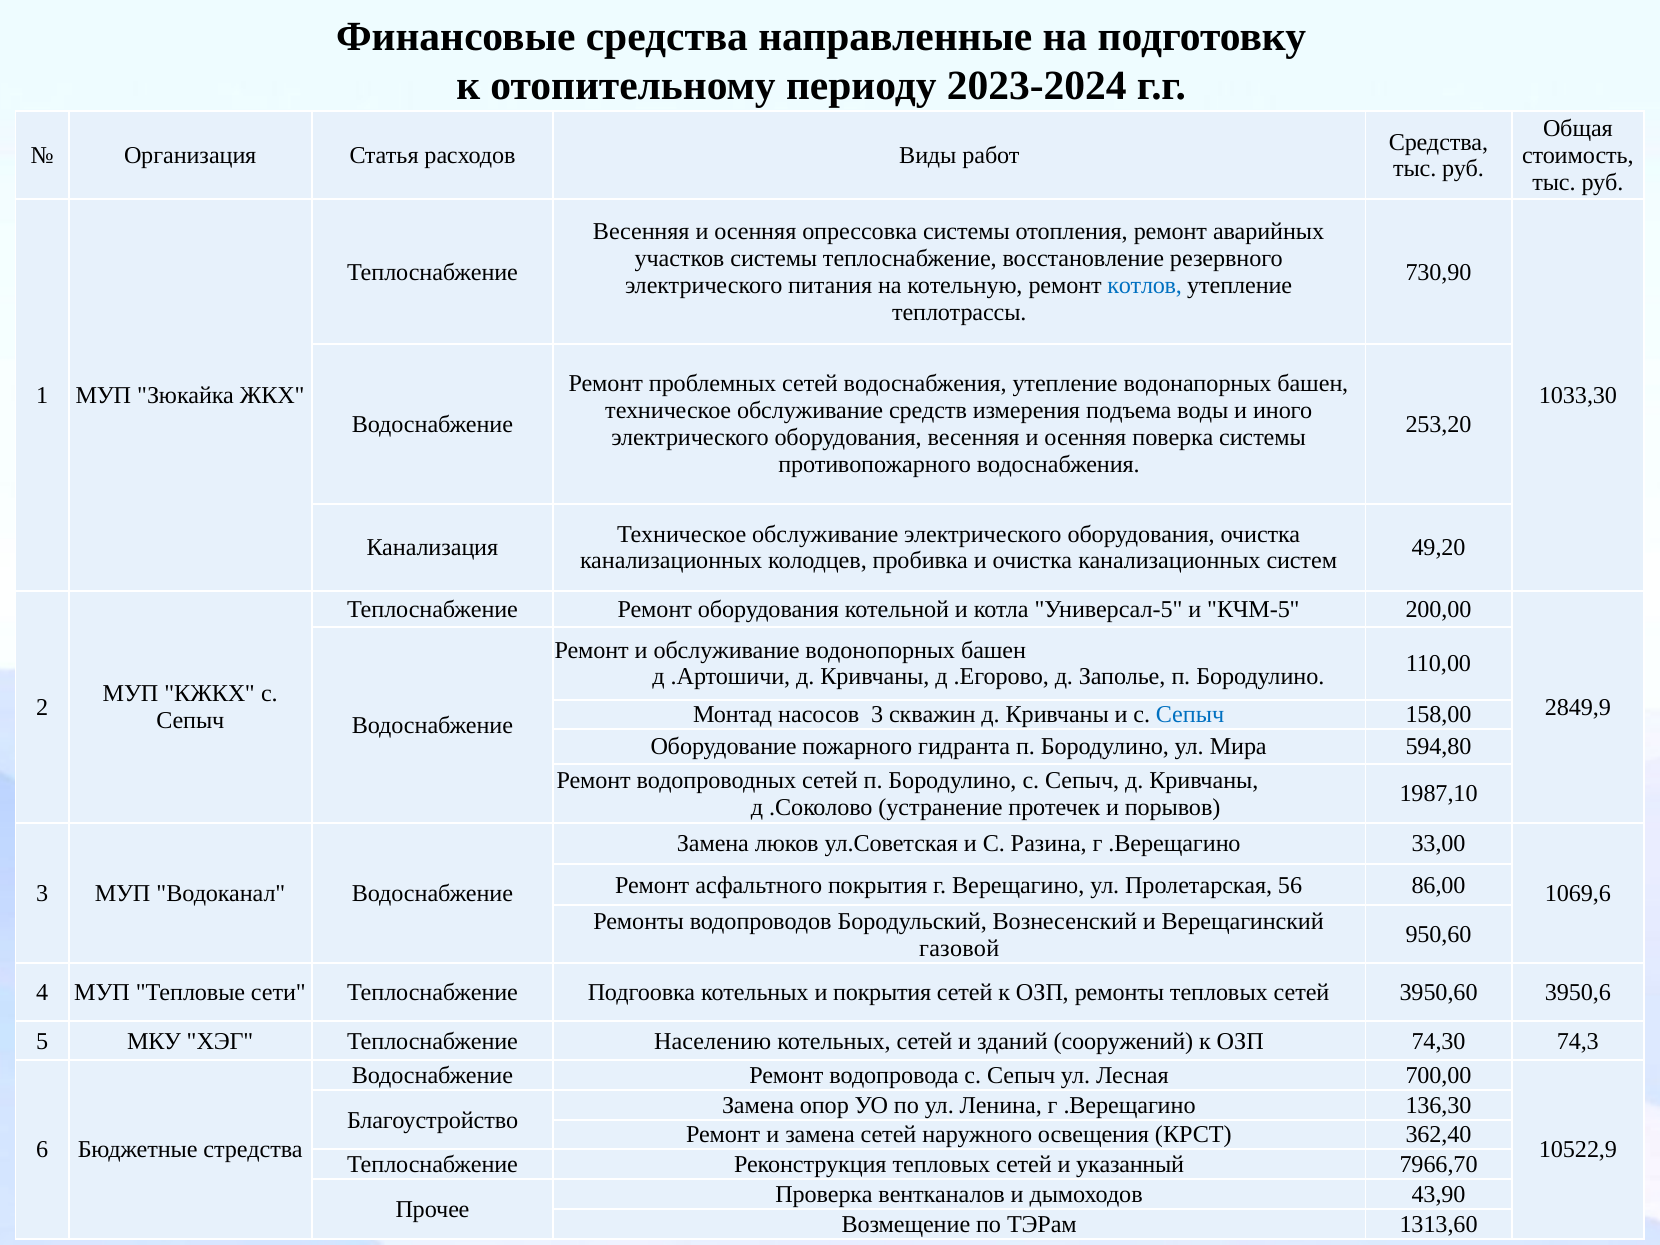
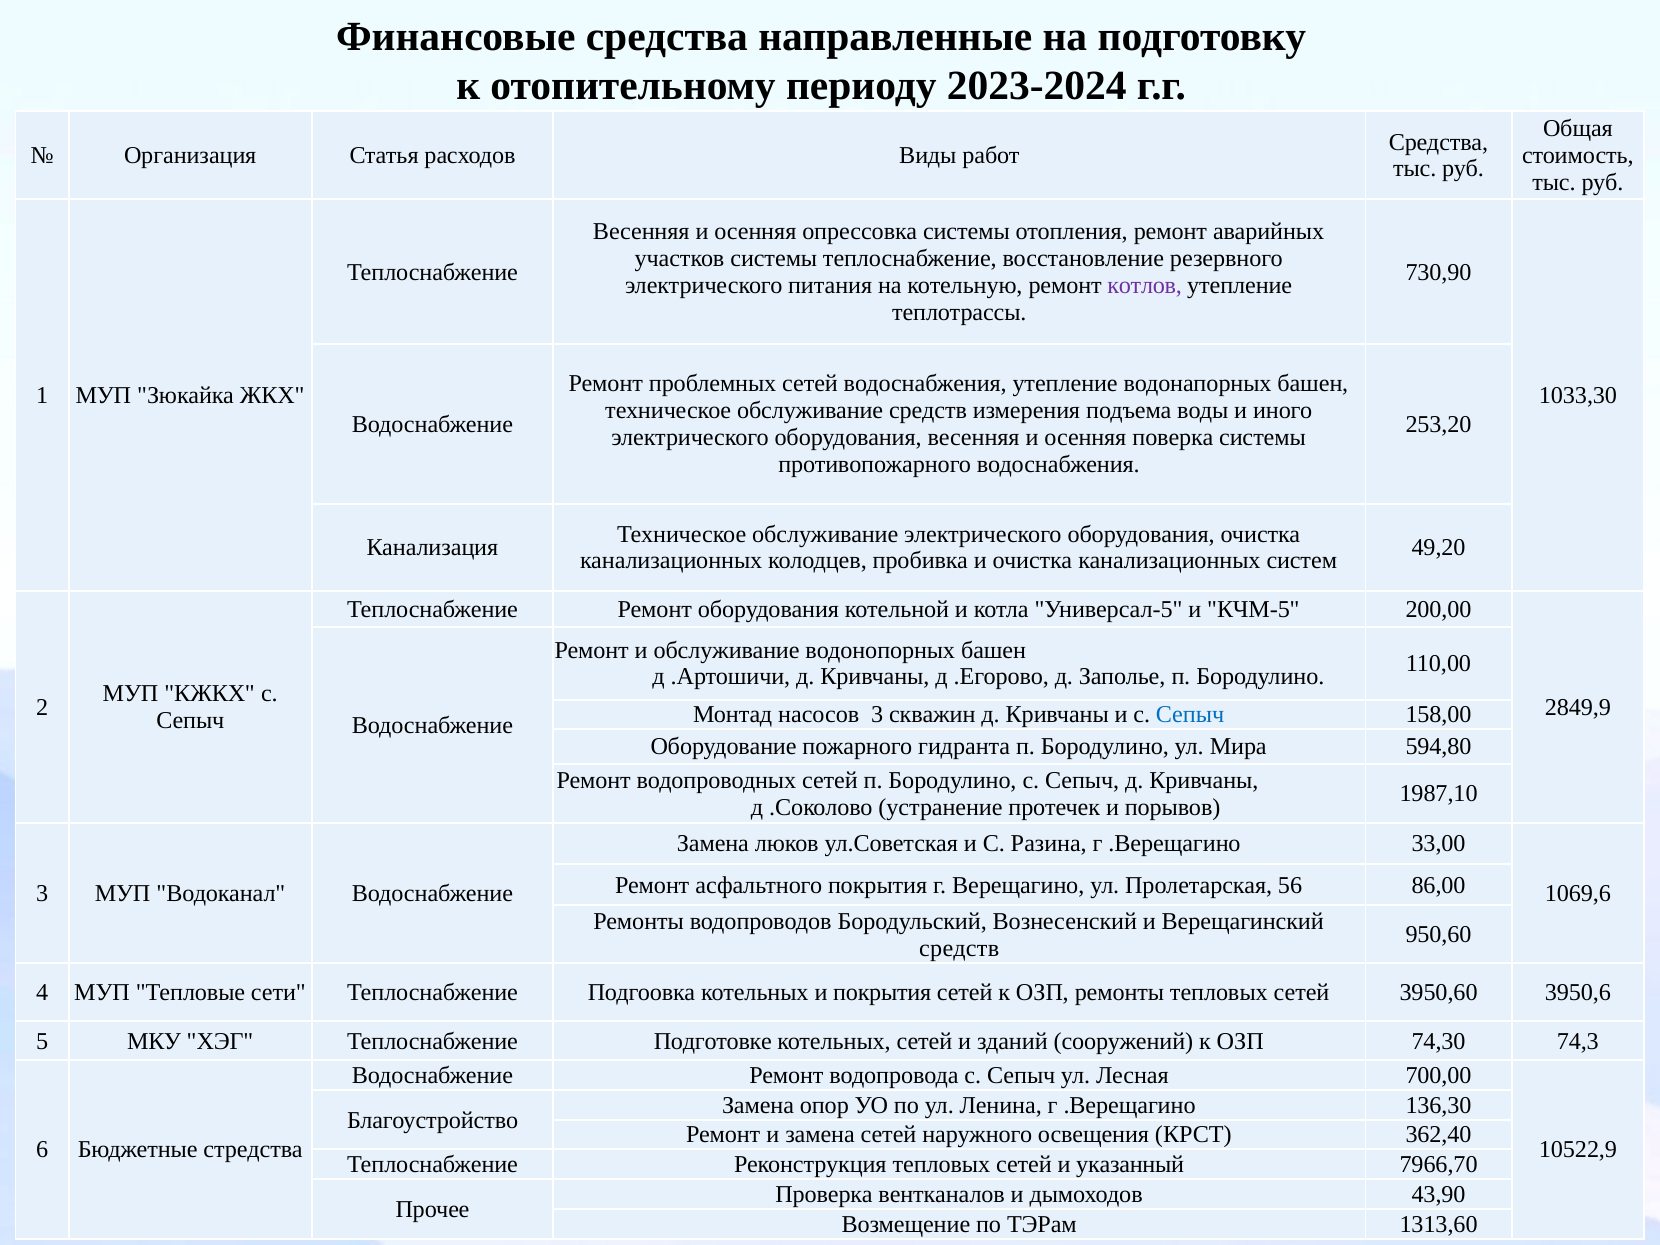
котлов colour: blue -> purple (1145, 286)
газовой: газовой -> средств (959, 948)
Населению: Населению -> Подготовке (713, 1041)
